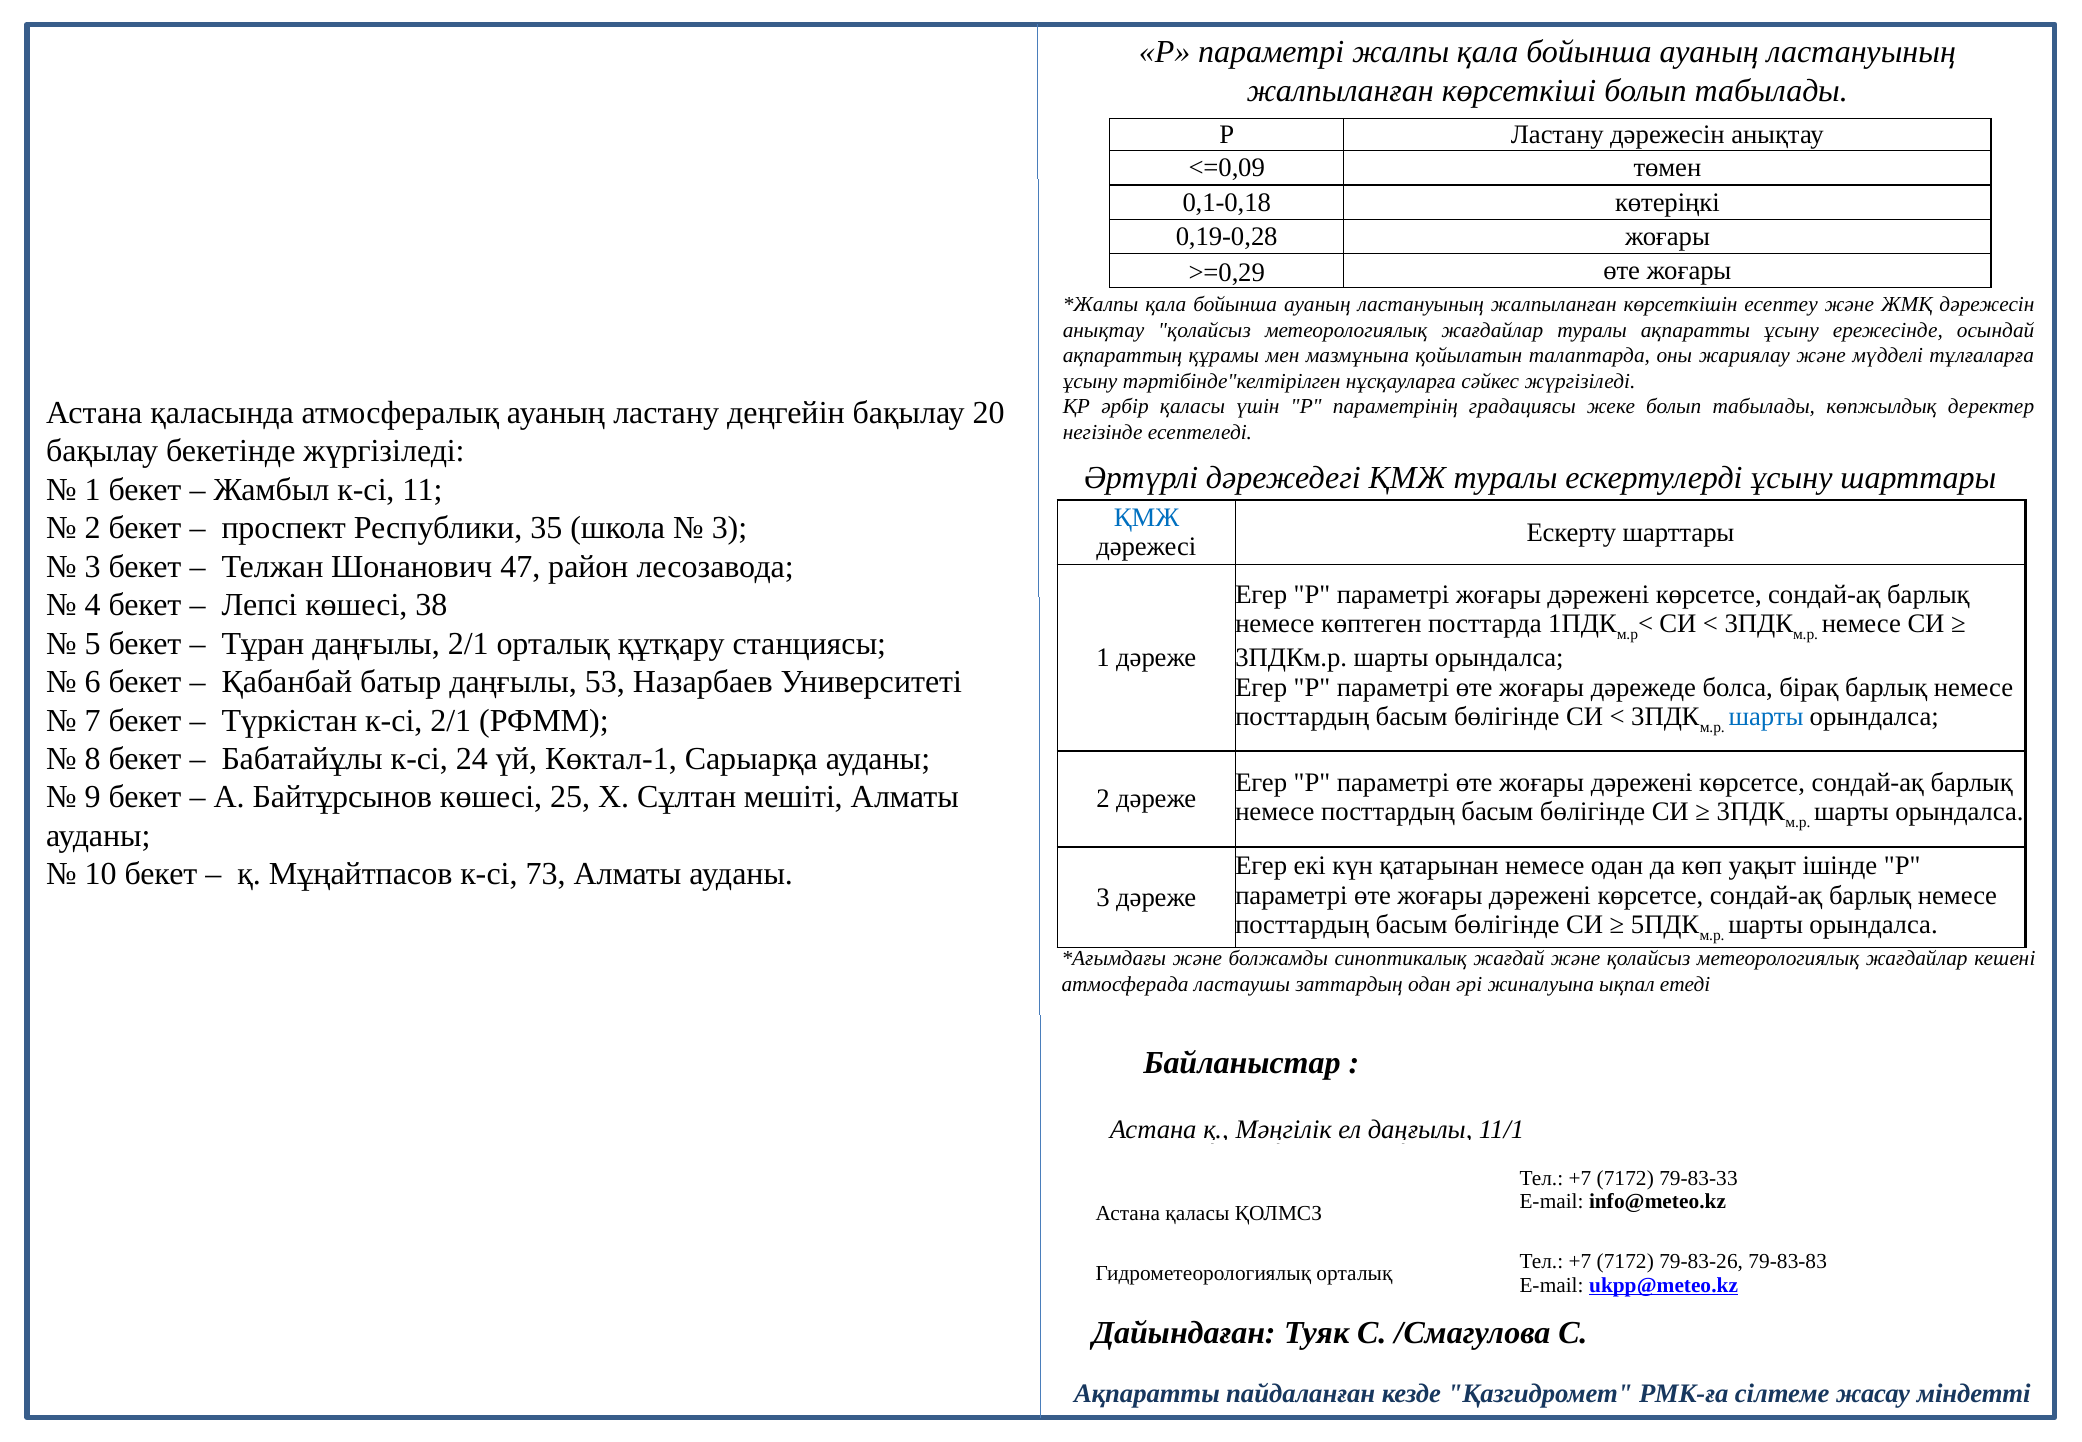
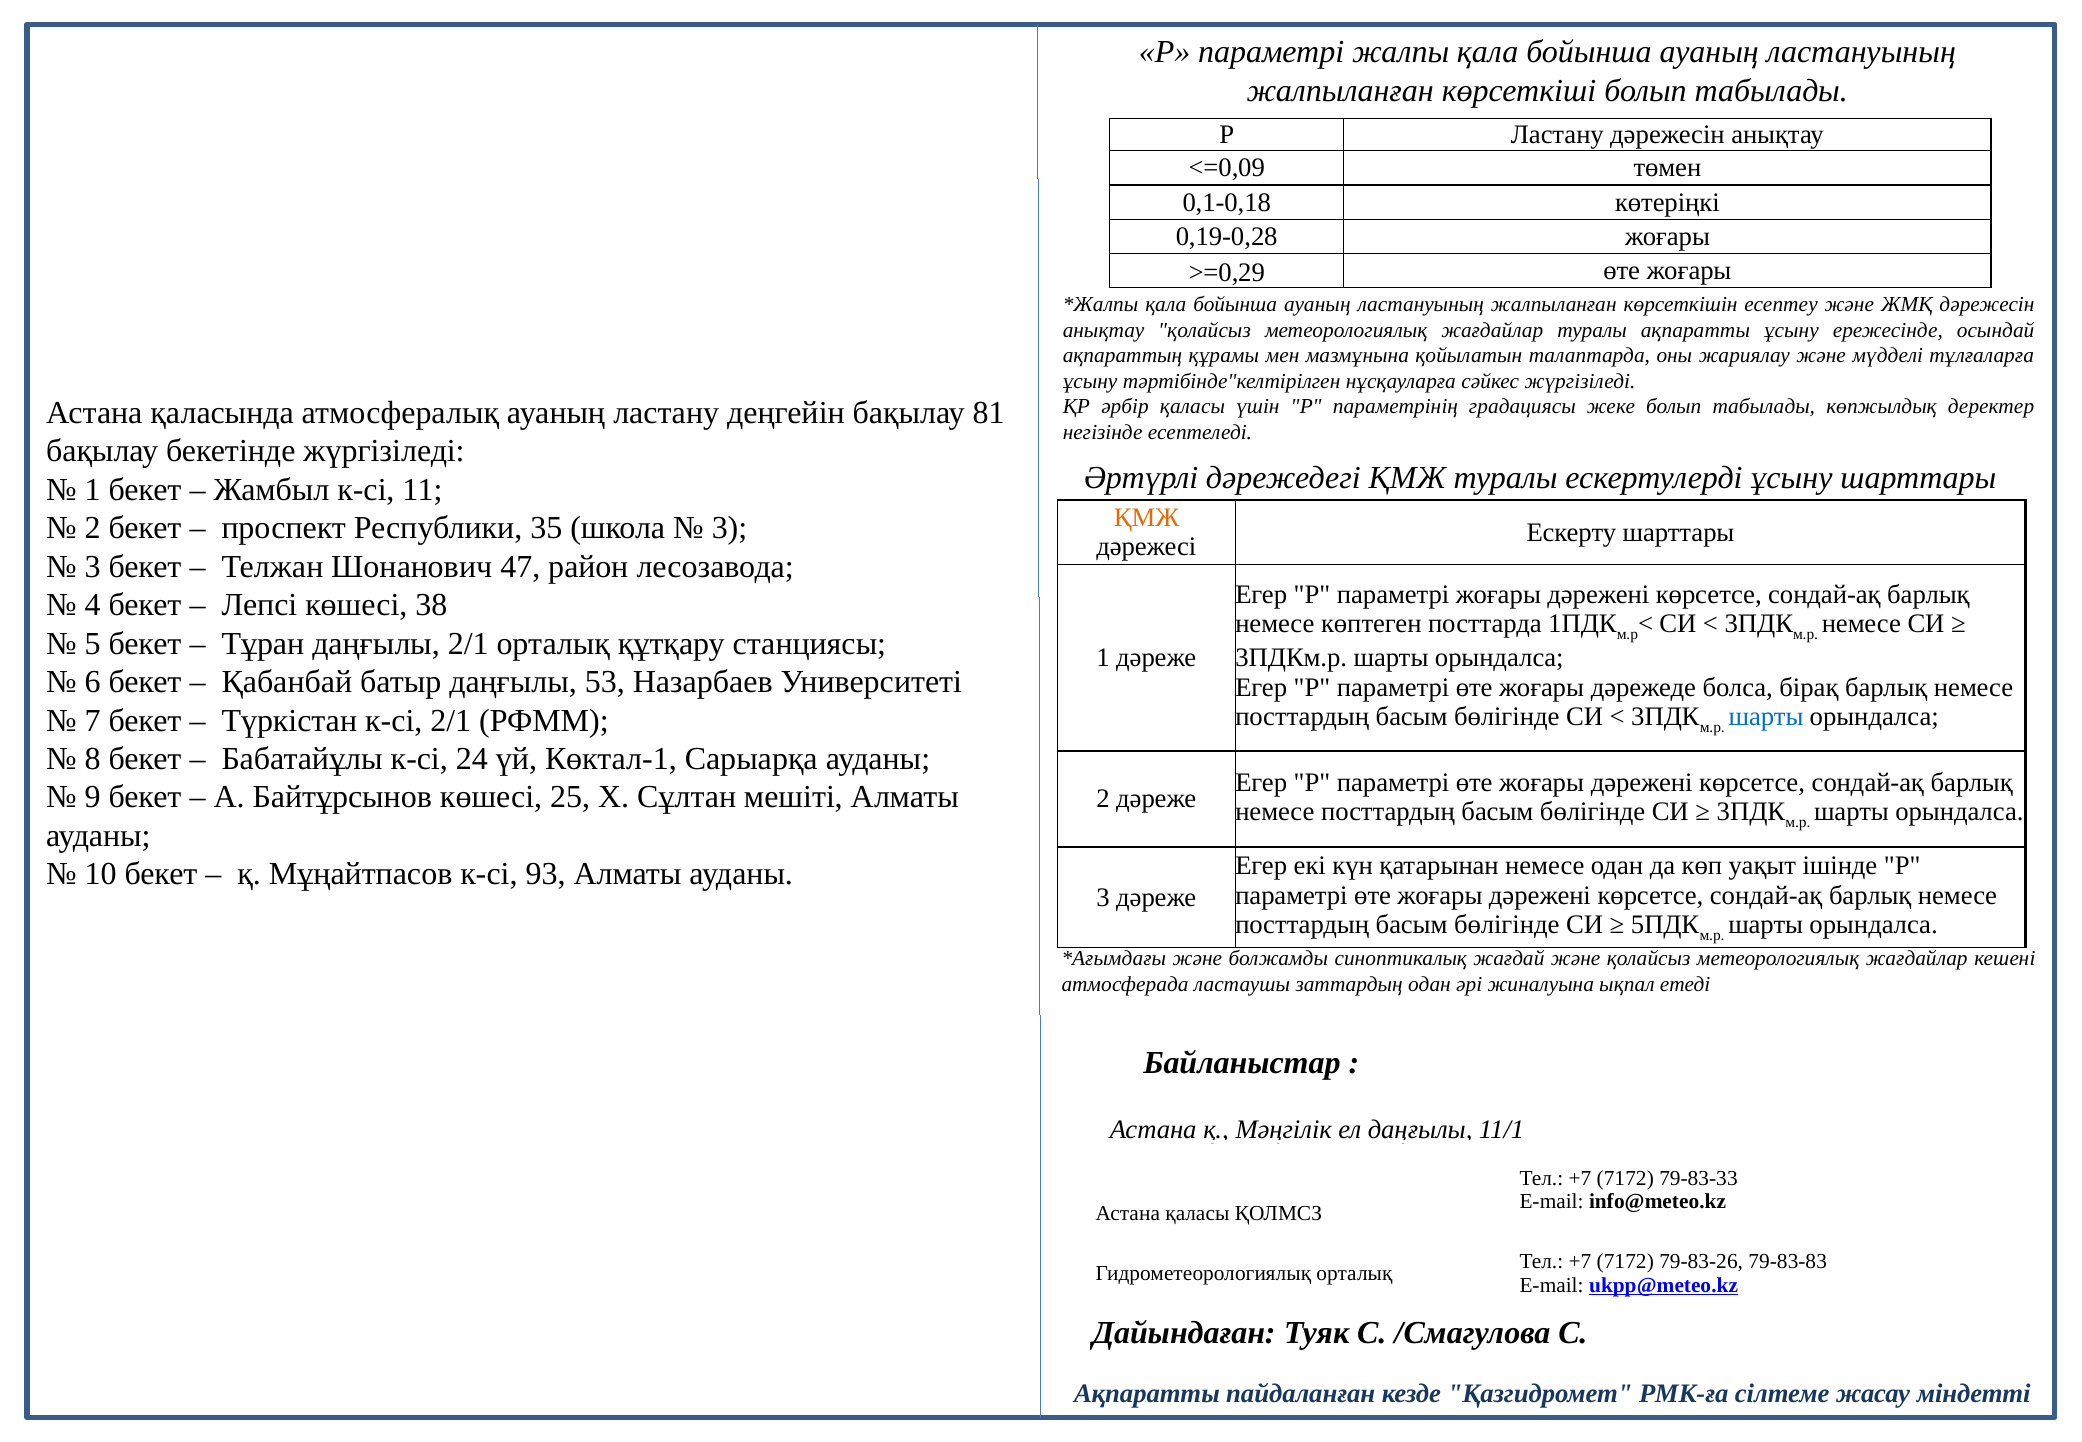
20: 20 -> 81 (989, 413)
ҚМЖ colour: blue -> orange (1147, 517)
73: 73 -> 93 (546, 874)
